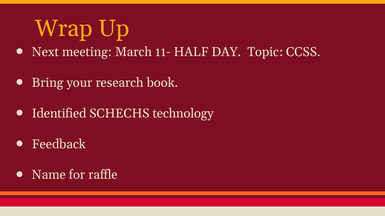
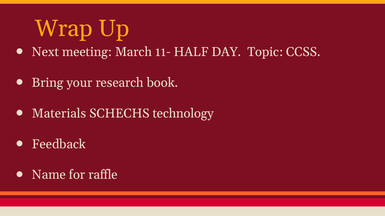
Identified: Identified -> Materials (59, 114)
